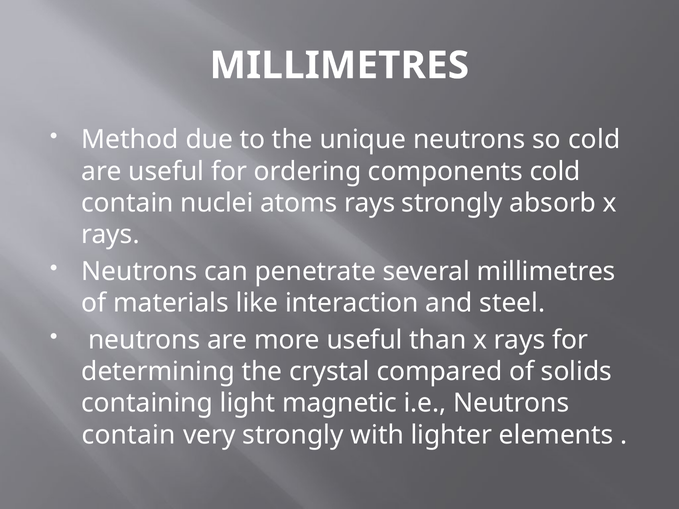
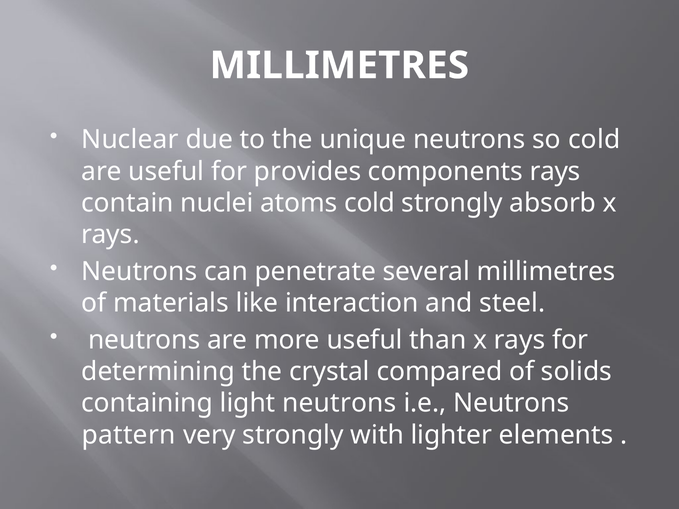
Method: Method -> Nuclear (130, 140)
ordering: ordering -> provides (307, 171)
components cold: cold -> rays (555, 171)
atoms rays: rays -> cold (370, 203)
light magnetic: magnetic -> neutrons (339, 403)
contain: contain -> pattern (129, 435)
